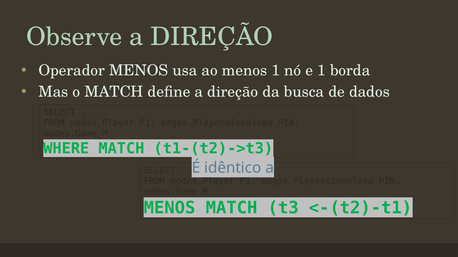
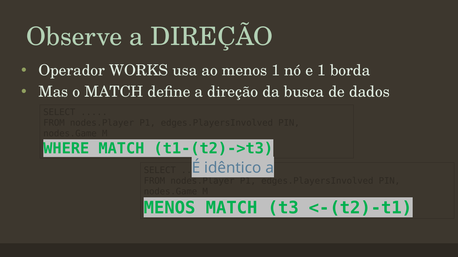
Operador MENOS: MENOS -> WORKS (139, 71)
